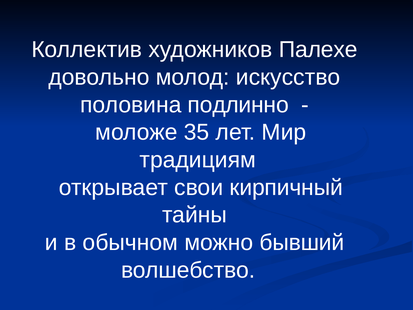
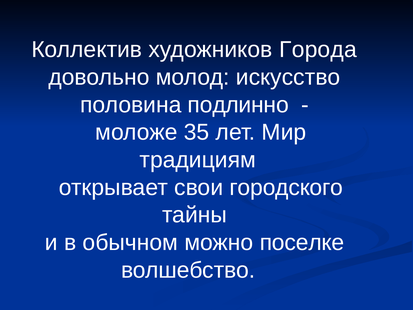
Палехе: Палехе -> Города (318, 50)
кирпичный: кирпичный -> городского (286, 187)
бывший: бывший -> поселке (302, 242)
